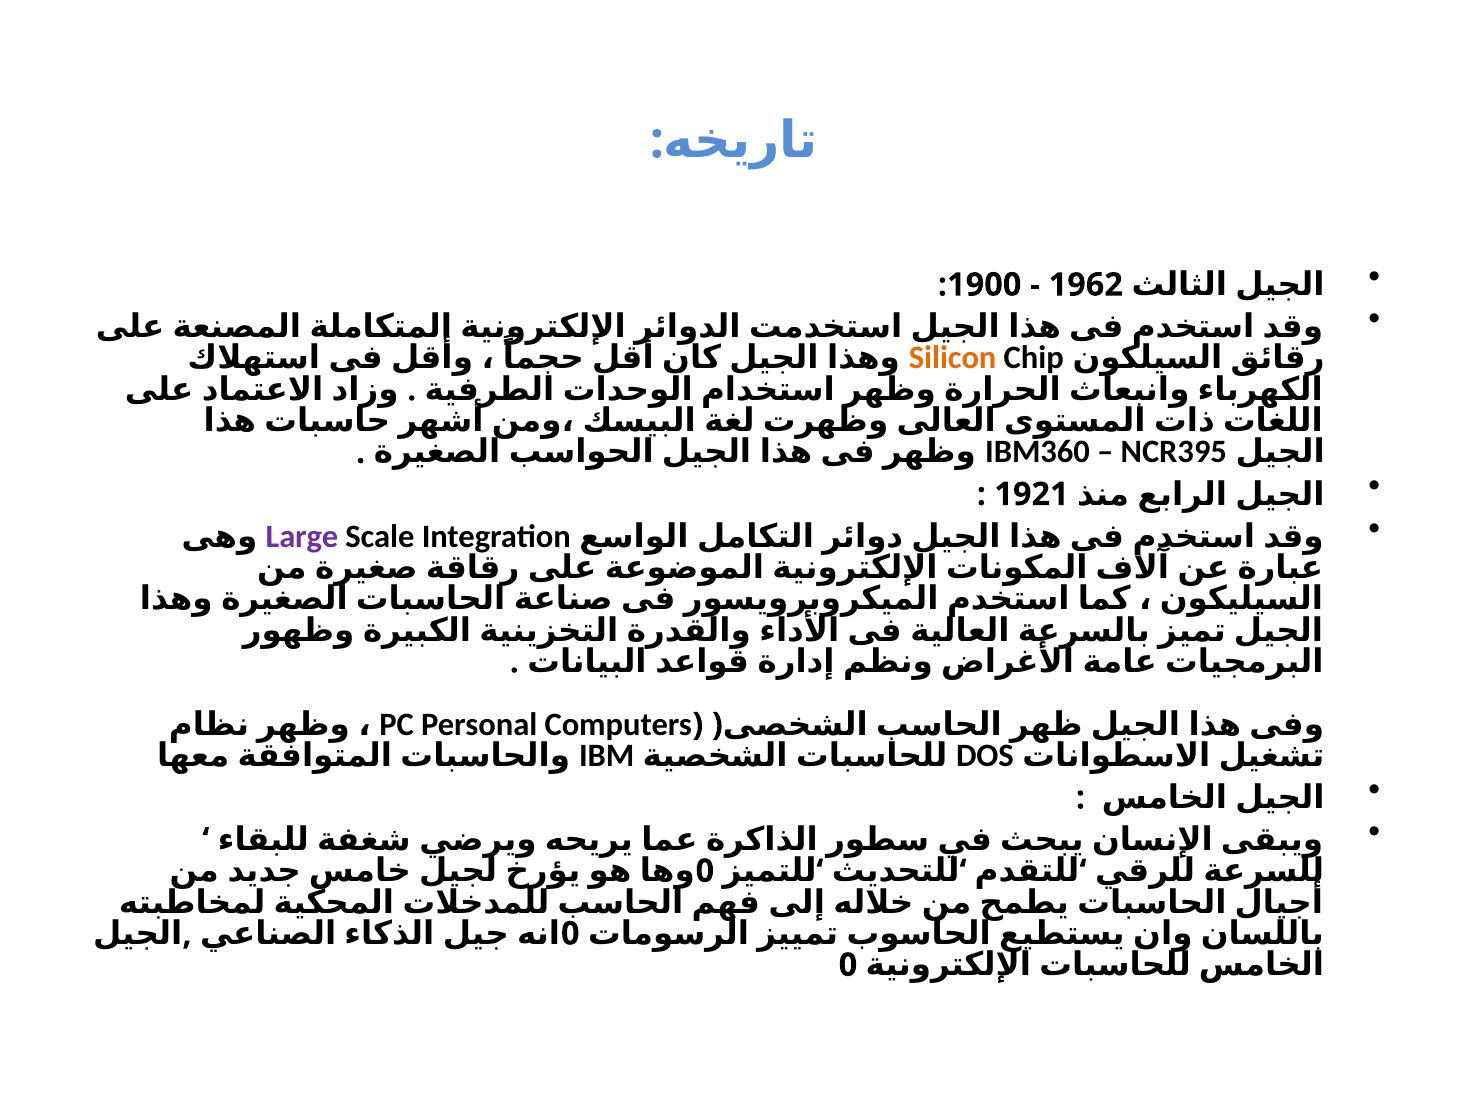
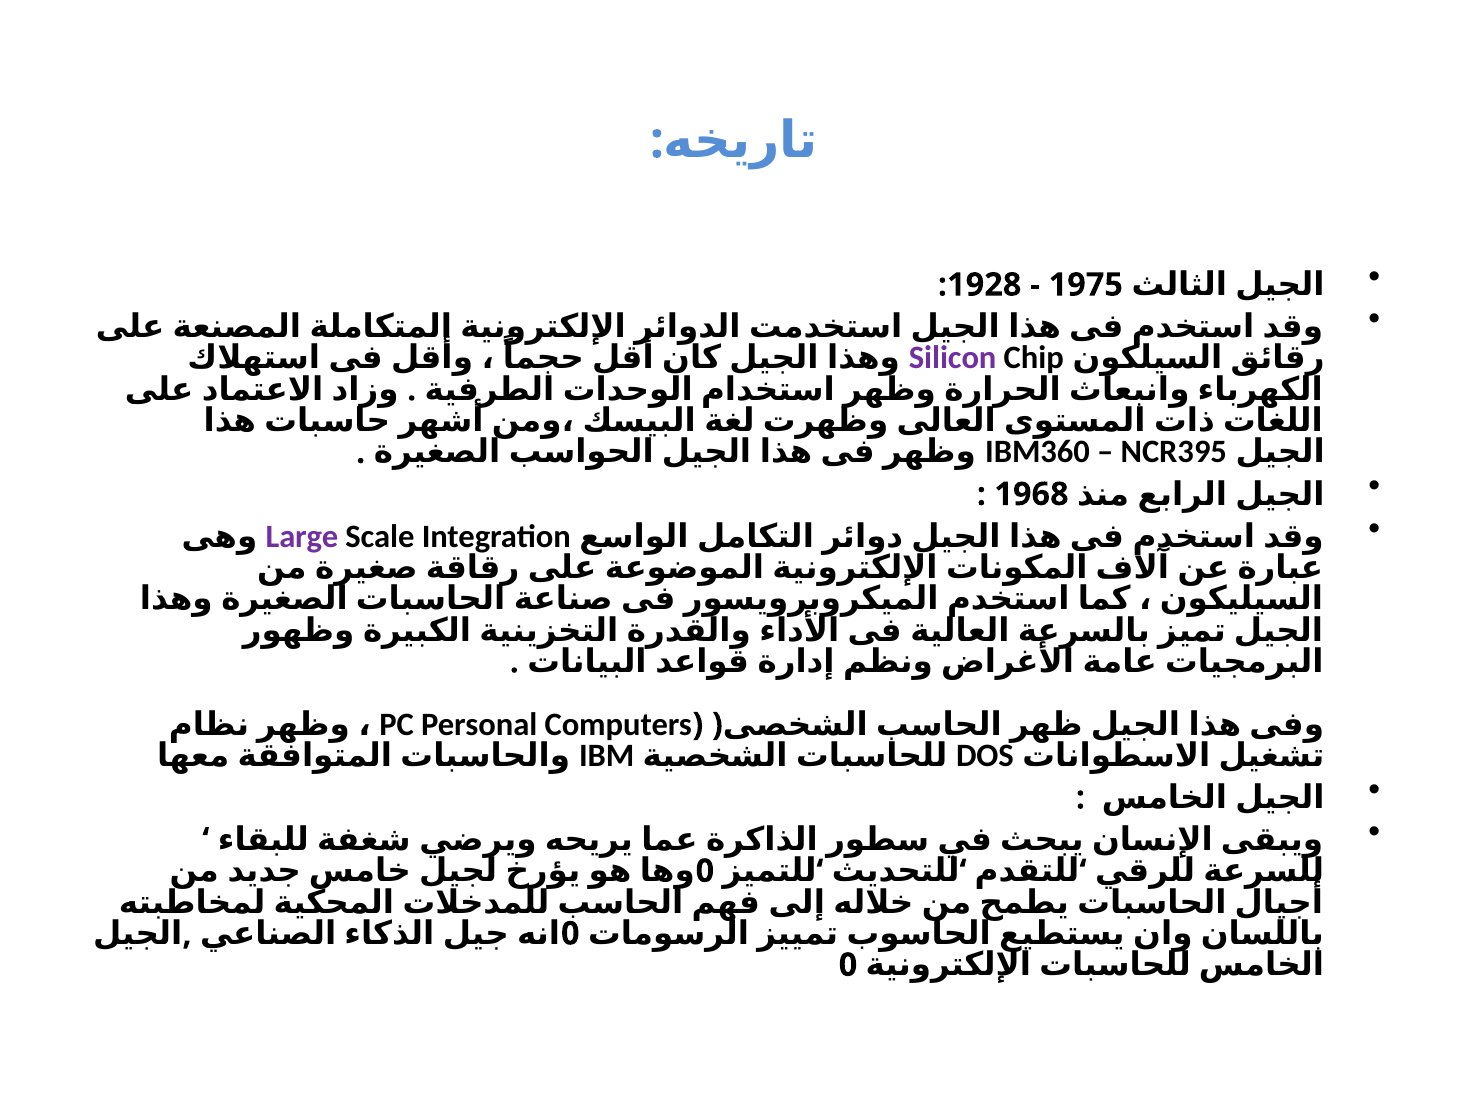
1900: 1900 -> 1928 (984, 285)
1962: 1962 -> 1975 (1086, 285)
Silicon colour: orange -> purple (953, 358)
1921: 1921 -> 1968 (1032, 494)
